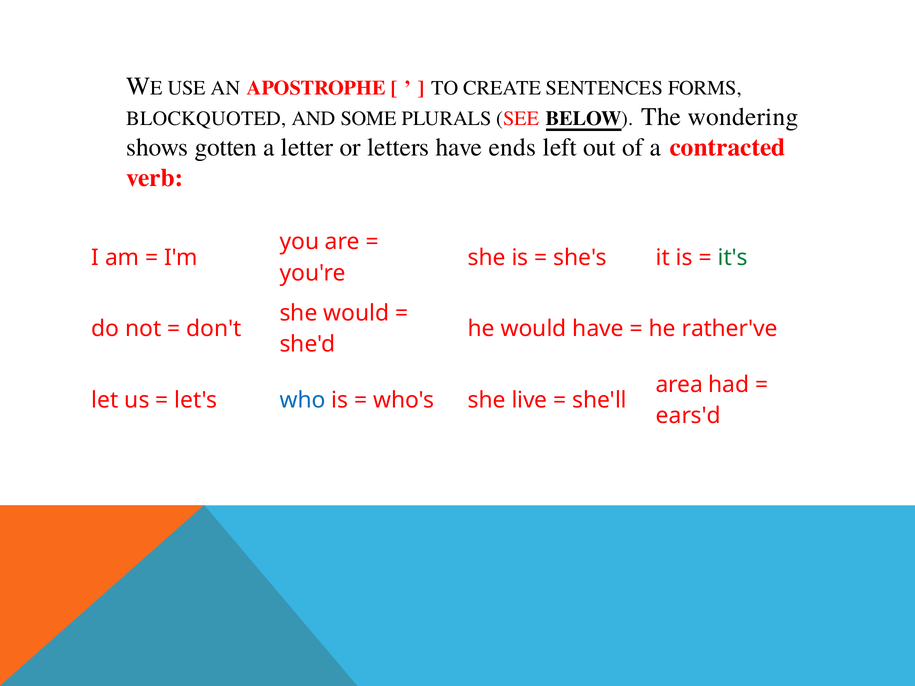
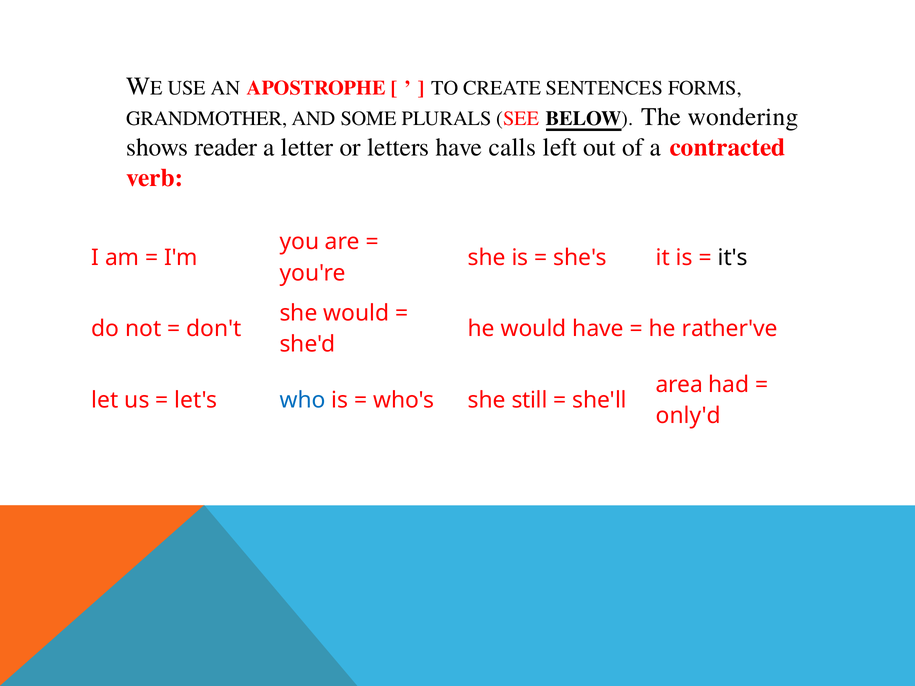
BLOCKQUOTED: BLOCKQUOTED -> GRANDMOTHER (207, 119)
gotten: gotten -> reader (226, 148)
ends: ends -> calls (512, 148)
it's colour: green -> black (733, 258)
live: live -> still (530, 400)
ears'd: ears'd -> only'd (688, 416)
